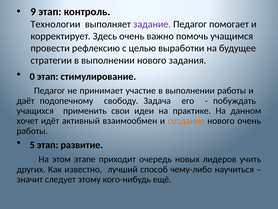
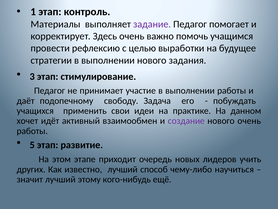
9: 9 -> 1 (33, 12)
Технологии: Технологии -> Материалы (55, 24)
0: 0 -> 3 (32, 76)
создание colour: orange -> purple (186, 121)
значит следует: следует -> лучший (60, 179)
